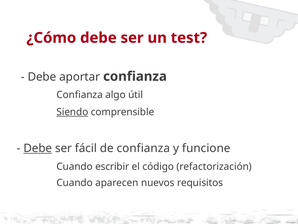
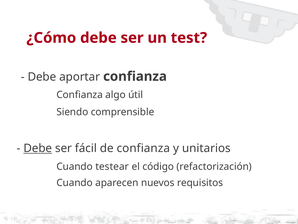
Siendo underline: present -> none (72, 112)
funcione: funcione -> unitarios (206, 148)
escribir: escribir -> testear (112, 166)
